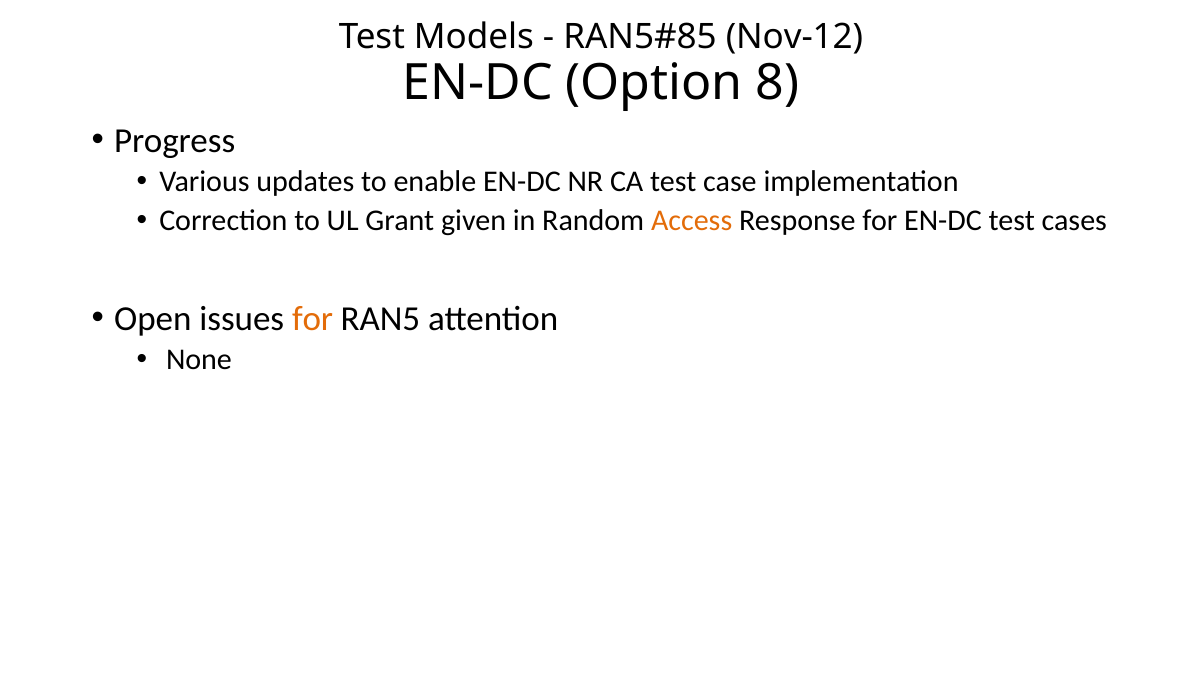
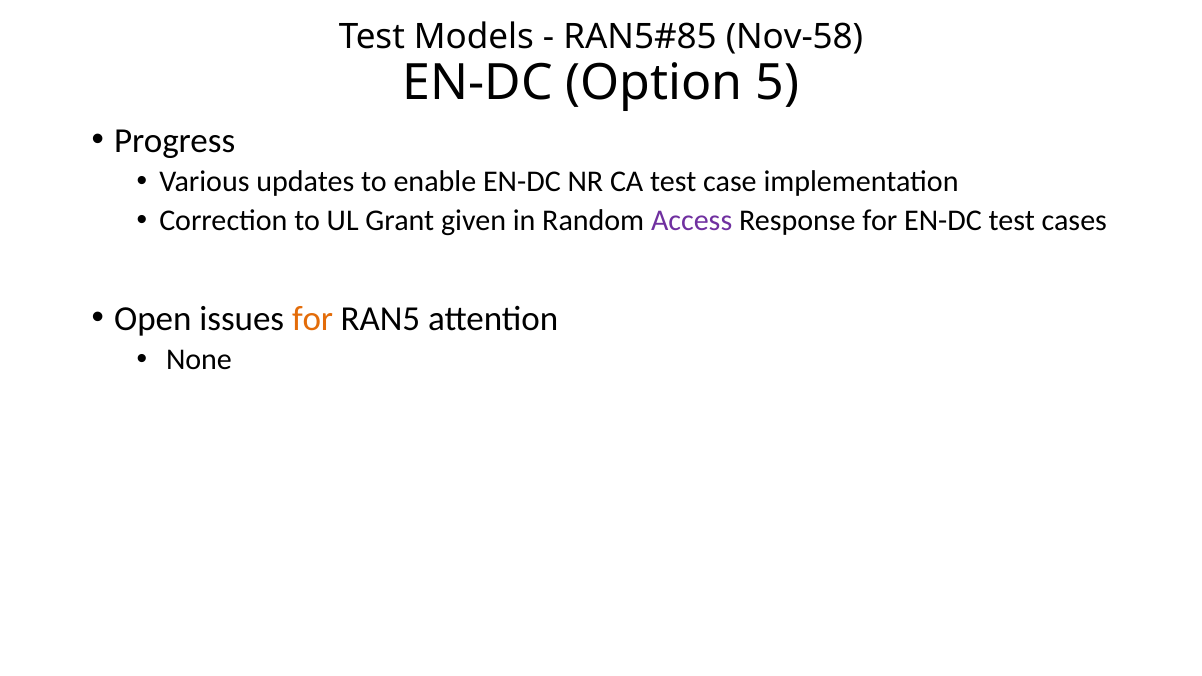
Nov-12: Nov-12 -> Nov-58 (794, 37)
8: 8 -> 5 (777, 83)
Access colour: orange -> purple (692, 221)
